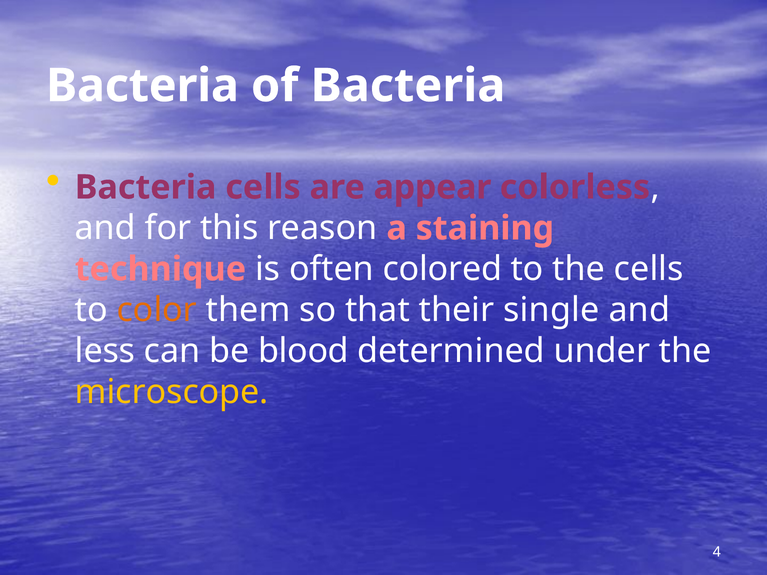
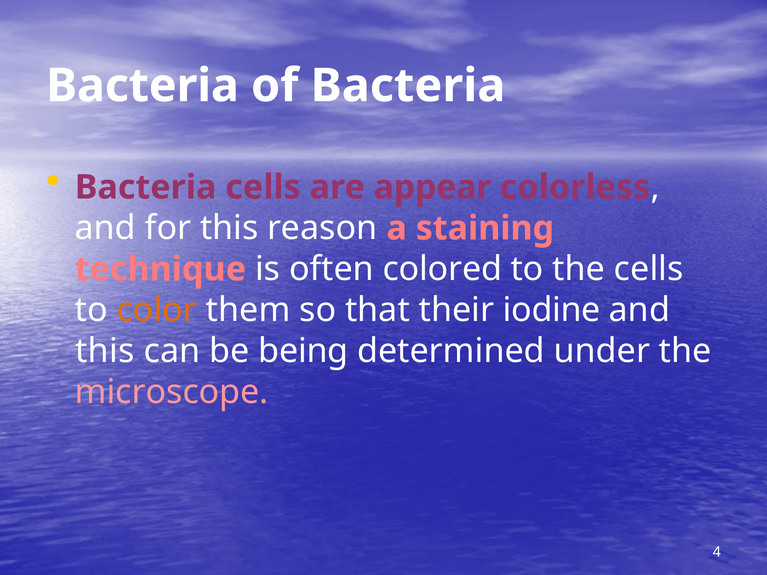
single: single -> iodine (552, 310)
less: less -> this (105, 351)
blood: blood -> being (303, 351)
microscope colour: yellow -> pink (172, 392)
